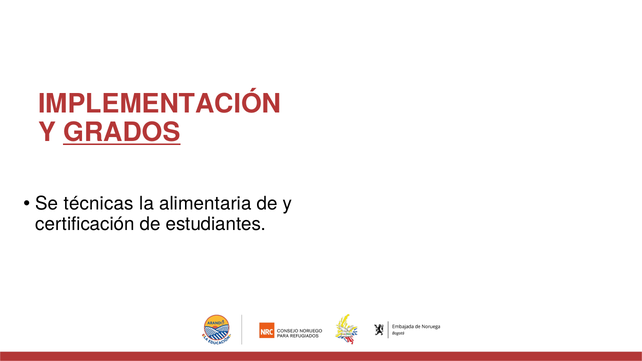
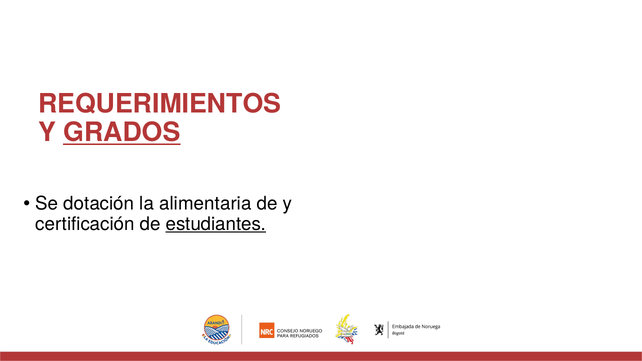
IMPLEMENTACIÓN: IMPLEMENTACIÓN -> REQUERIMIENTOS (160, 104)
técnicas: técnicas -> dotación (99, 204)
estudiantes underline: none -> present (216, 224)
